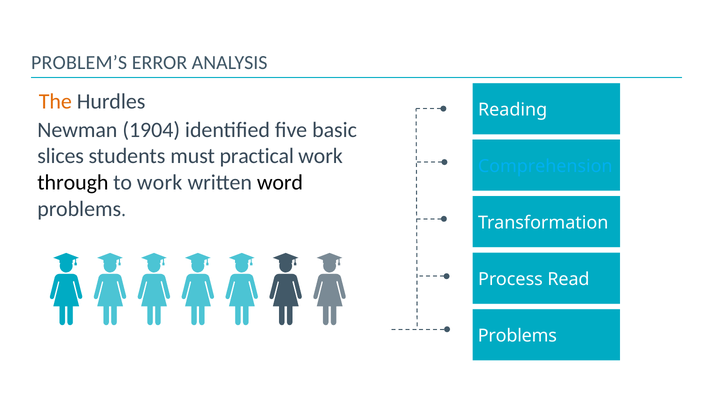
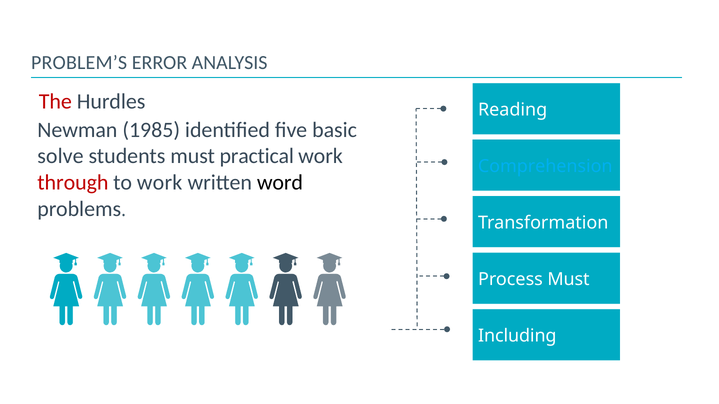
The colour: orange -> red (55, 101)
1904: 1904 -> 1985 (151, 130)
slices: slices -> solve (60, 156)
through colour: black -> red (73, 183)
Process Read: Read -> Must (568, 280)
Problems: Problems -> Including (517, 336)
